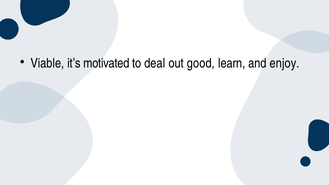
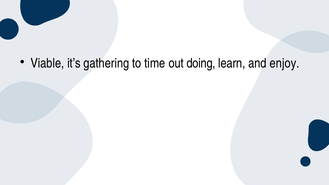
motivated: motivated -> gathering (106, 63)
deal: deal -> time (155, 63)
good: good -> doing (201, 63)
